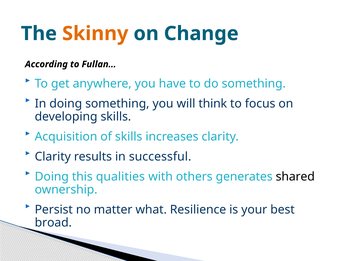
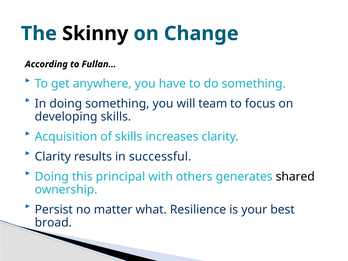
Skinny colour: orange -> black (95, 34)
think: think -> team (213, 104)
qualities: qualities -> principal (120, 177)
